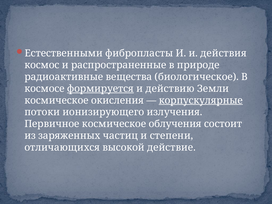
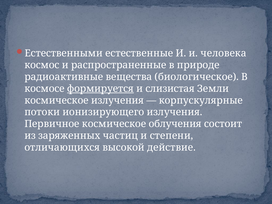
фибропласты: фибропласты -> естественные (139, 53)
действия: действия -> человека (224, 53)
действию: действию -> слизистая (170, 89)
космическое окисления: окисления -> излучения (118, 100)
корпускулярные underline: present -> none (201, 100)
